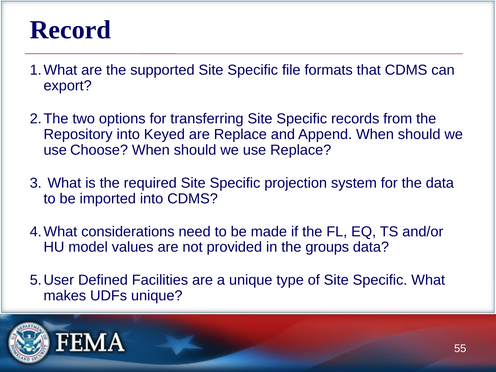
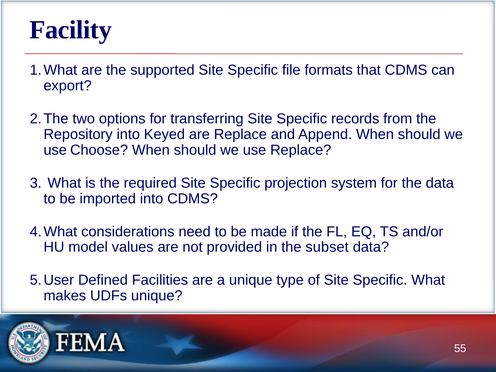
Record: Record -> Facility (71, 30)
groups: groups -> subset (327, 247)
